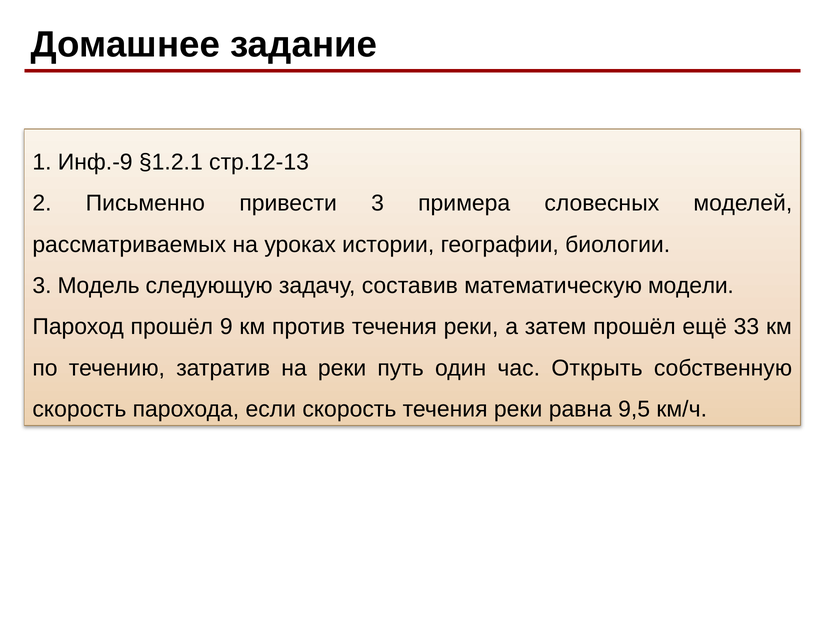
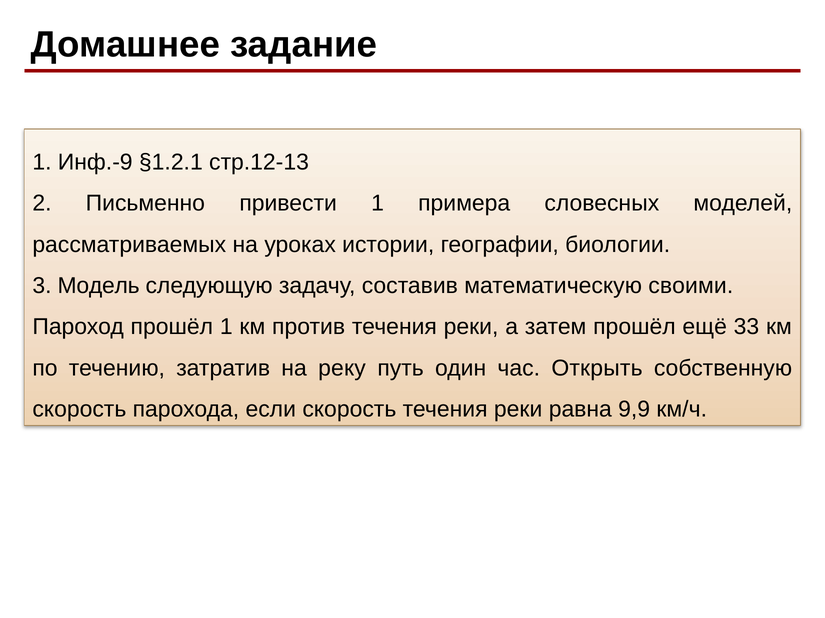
привести 3: 3 -> 1 (378, 204)
модели: модели -> своими (691, 286)
прошёл 9: 9 -> 1 (226, 327)
на реки: реки -> реку (342, 369)
9,5: 9,5 -> 9,9 (634, 410)
